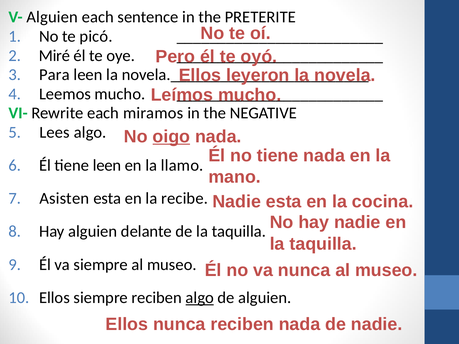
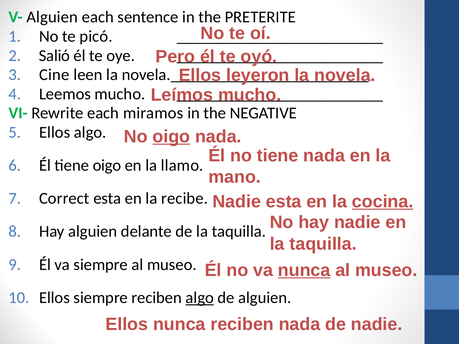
Miré: Miré -> Salió (54, 56)
Para: Para -> Cine (54, 75)
Lees: Lees -> Ellos (55, 132)
tiene leen: leen -> oigo (107, 165)
Asisten: Asisten -> Correct (64, 199)
cocina underline: none -> present (383, 202)
nunca underline: none -> present (304, 270)
